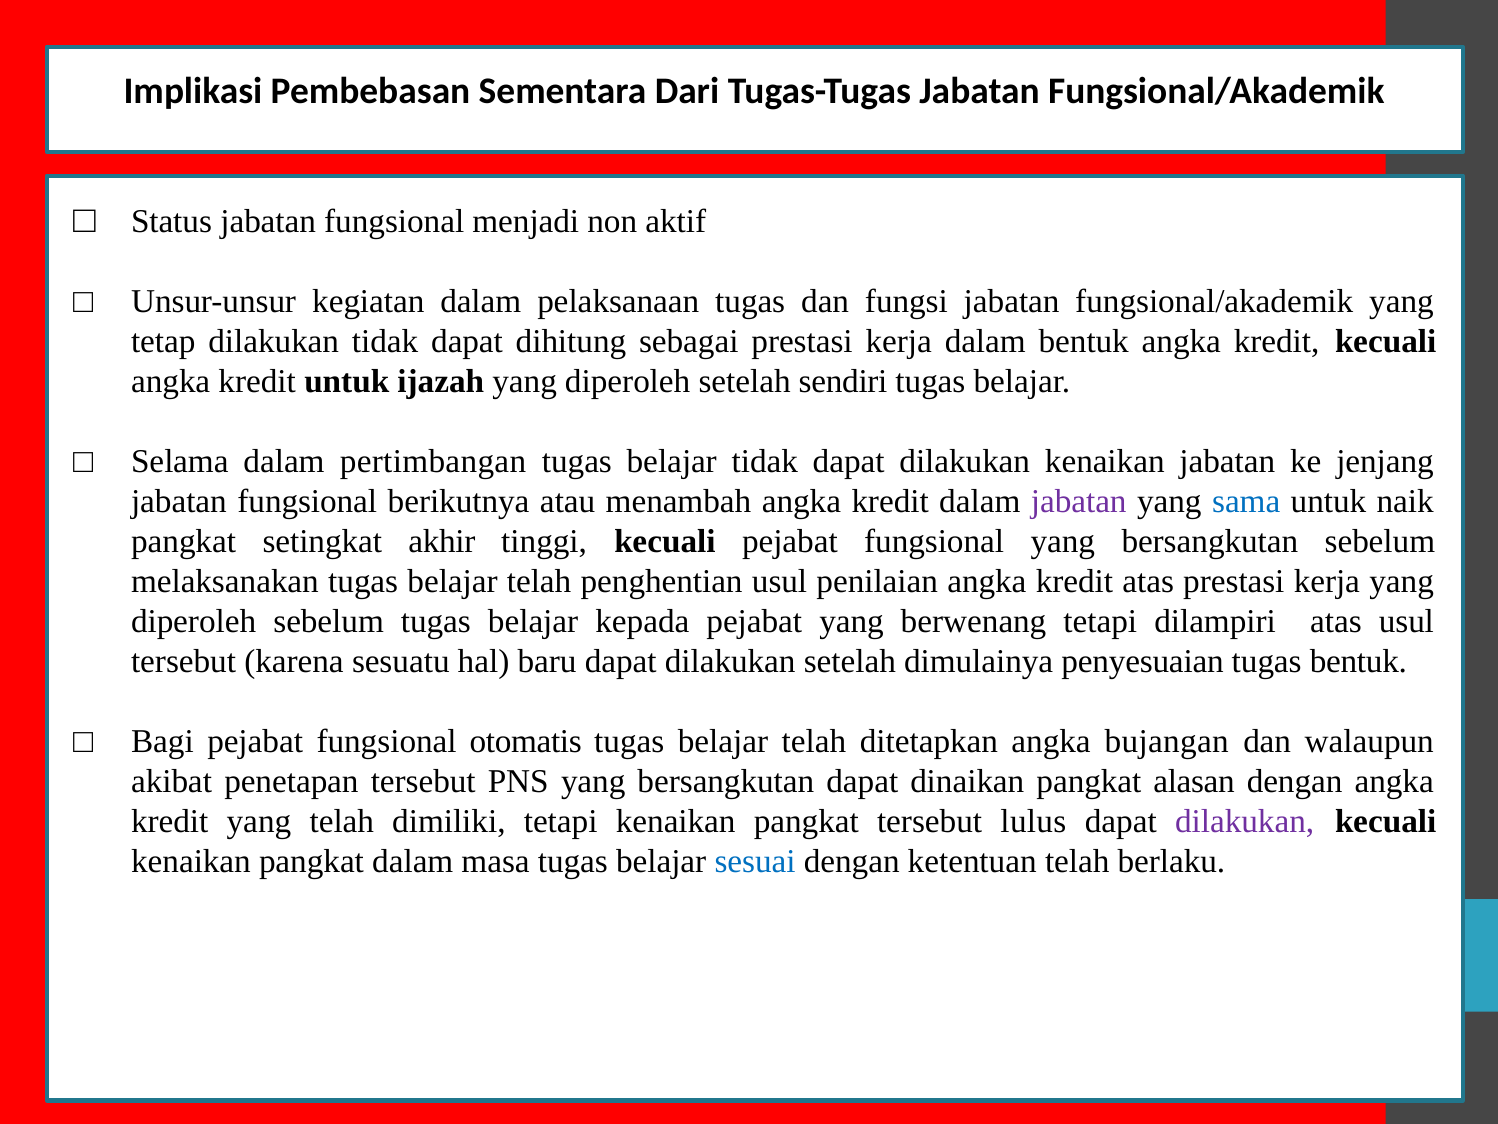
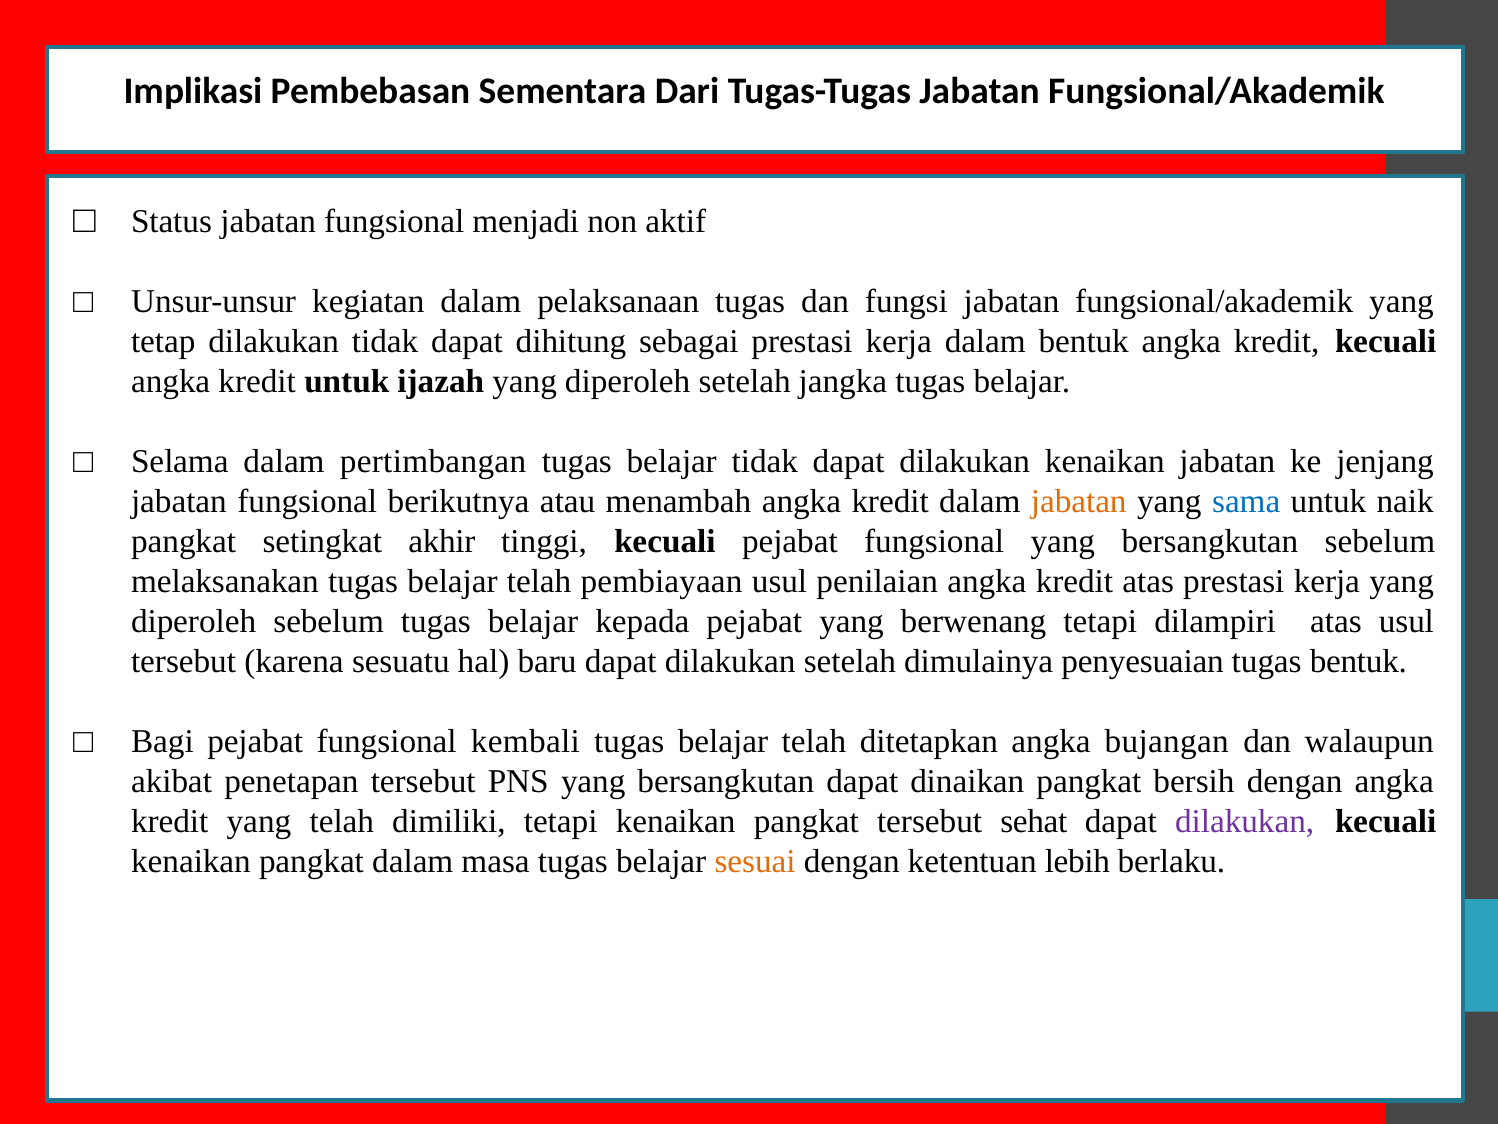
sendiri: sendiri -> jangka (843, 382)
jabatan colour: purple -> orange (1079, 501)
penghentian: penghentian -> pembiayaan (662, 581)
otomatis: otomatis -> kembali (525, 741)
alasan: alasan -> bersih (1194, 781)
lulus: lulus -> sehat (1034, 821)
sesuai colour: blue -> orange (755, 861)
ketentuan telah: telah -> lebih (1077, 861)
